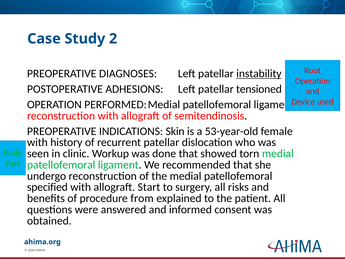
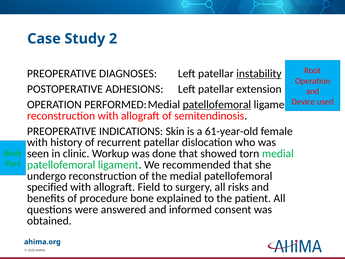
tensioned: tensioned -> extension (259, 89)
patellofemoral underline: none -> present (217, 104)
53-year-old: 53-year-old -> 61-year-old (232, 131)
Start: Start -> Field (149, 187)
from: from -> bone (142, 198)
